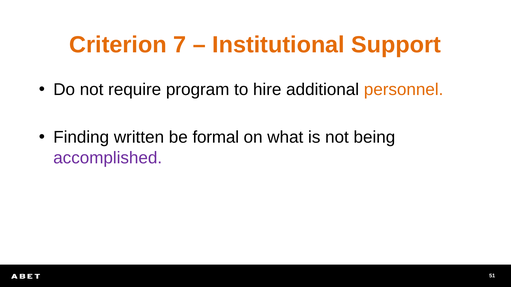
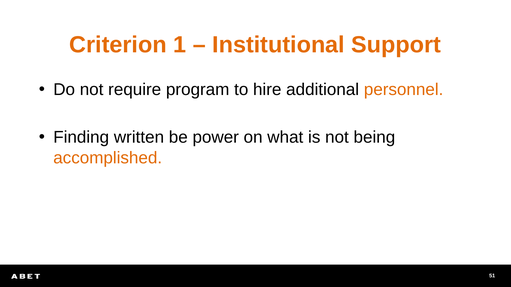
7: 7 -> 1 (180, 45)
formal: formal -> power (216, 138)
accomplished colour: purple -> orange (108, 158)
